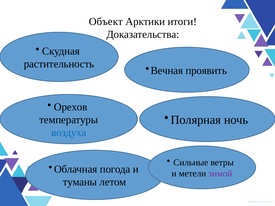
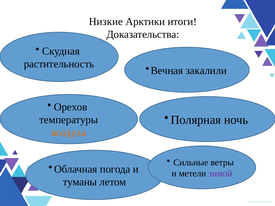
Объект: Объект -> Низкие (106, 22)
проявить: проявить -> закалили (206, 71)
воздуха colour: blue -> orange (69, 133)
